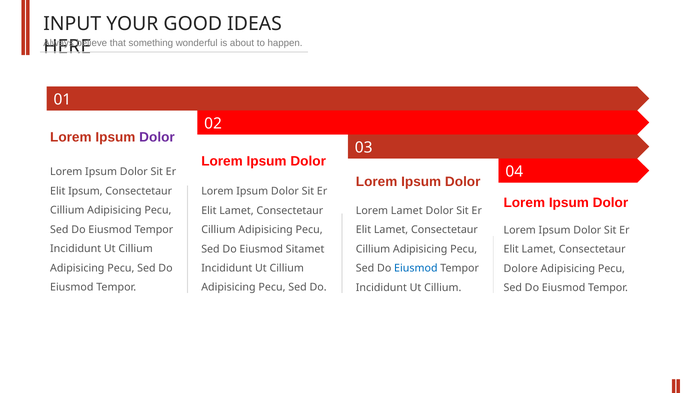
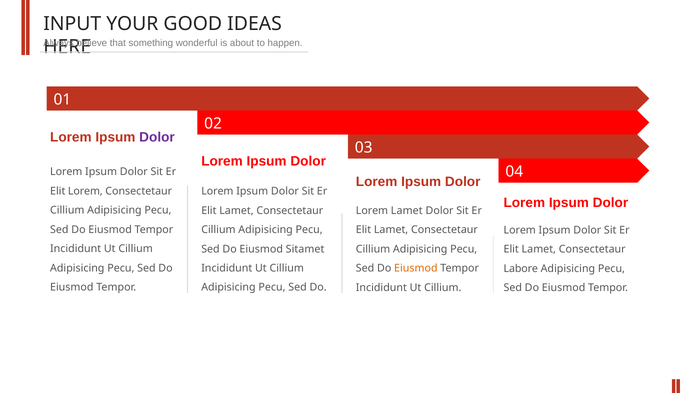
Elit Ipsum: Ipsum -> Lorem (85, 191)
Eiusmod colour: blue -> orange (416, 268)
Dolore: Dolore -> Labore (521, 268)
